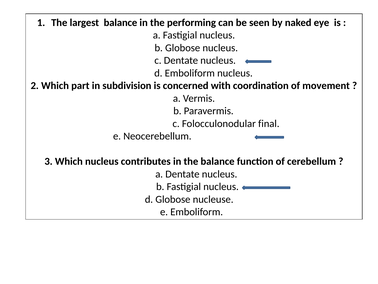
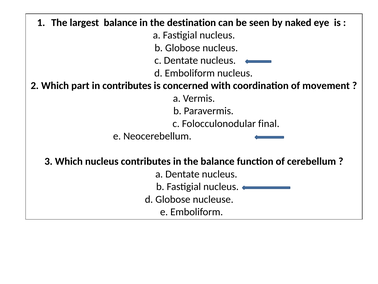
performing: performing -> destination (192, 23)
in subdivision: subdivision -> contributes (127, 86)
